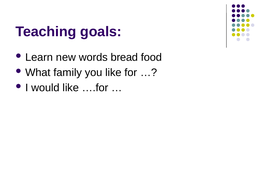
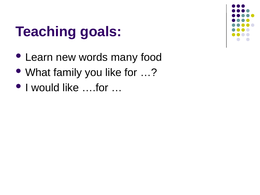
bread: bread -> many (124, 57)
